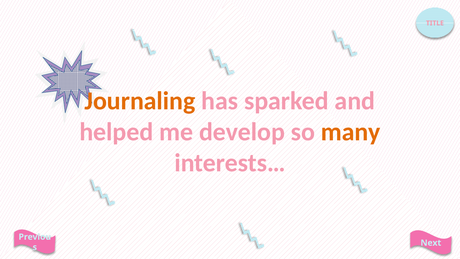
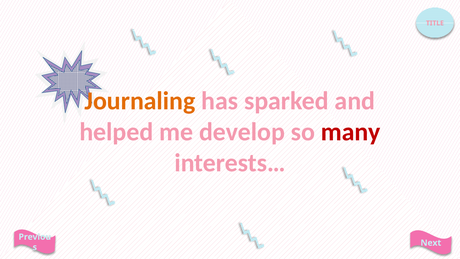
many colour: orange -> red (351, 132)
